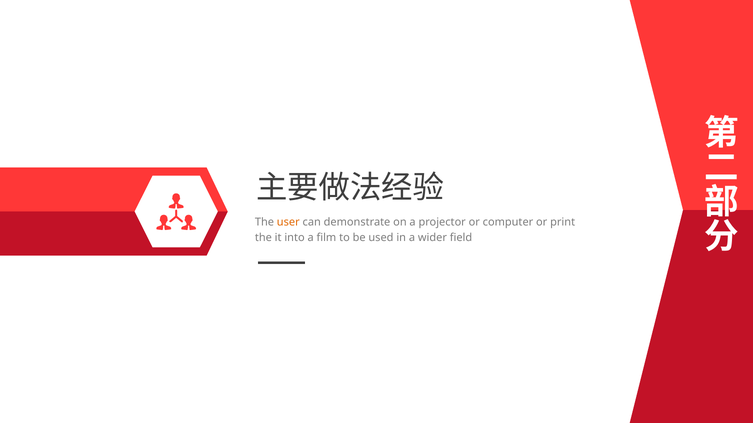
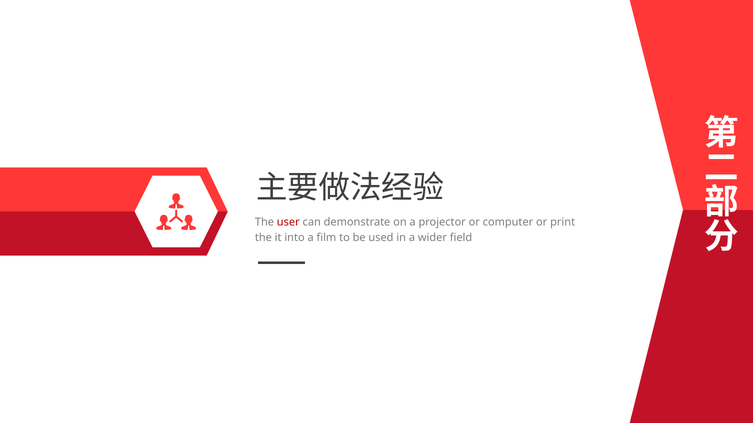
user colour: orange -> red (288, 222)
